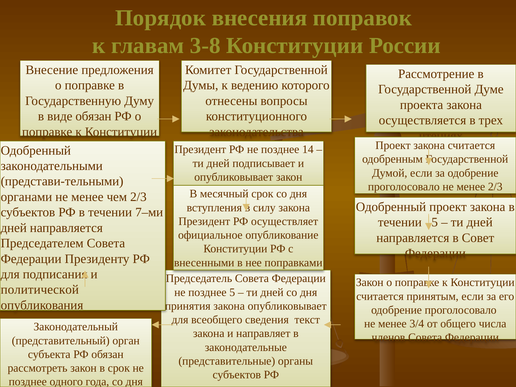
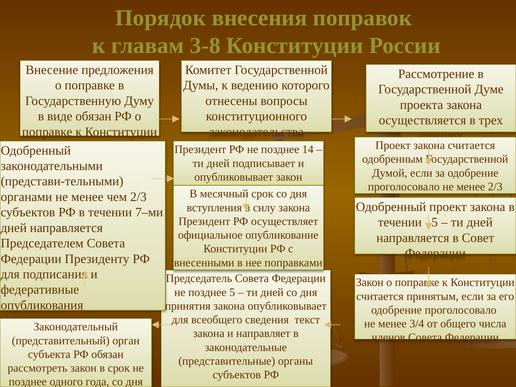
политической: политической -> федеративные (40, 290)
